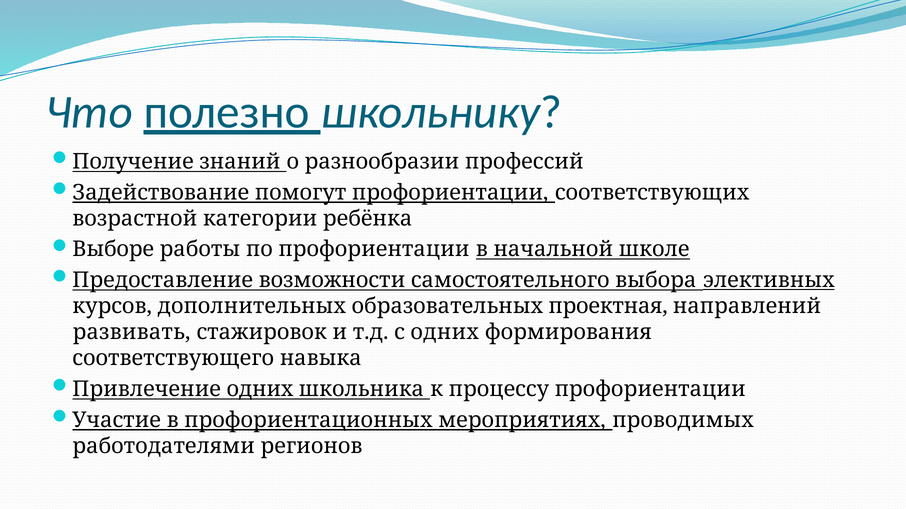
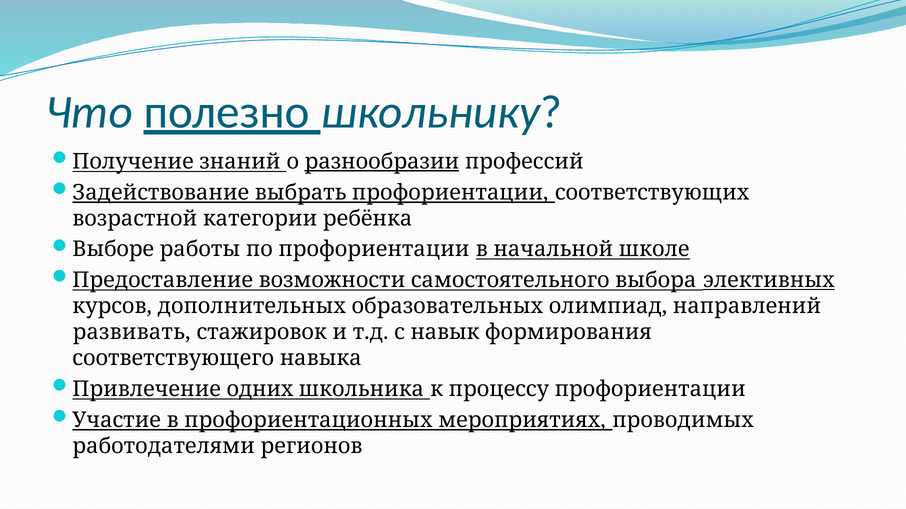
разнообразии underline: none -> present (382, 162)
помогут: помогут -> выбрать (301, 193)
проектная: проектная -> олимпиад (608, 307)
с одних: одних -> навык (445, 333)
